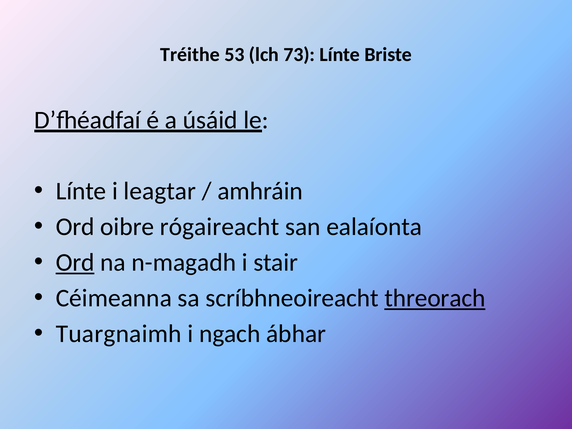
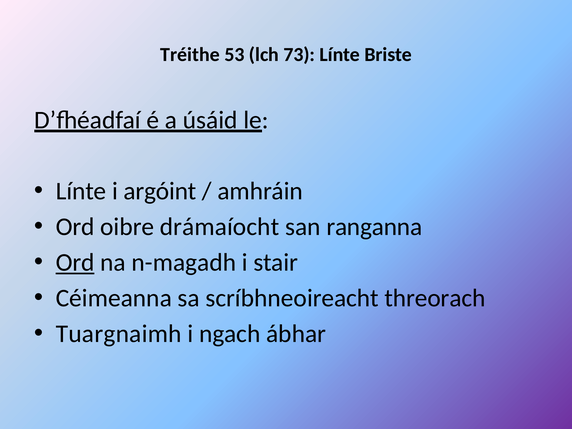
leagtar: leagtar -> argóint (160, 191)
rógaireacht: rógaireacht -> drámaíocht (219, 227)
ealaíonta: ealaíonta -> ranganna (374, 227)
threorach underline: present -> none (435, 298)
